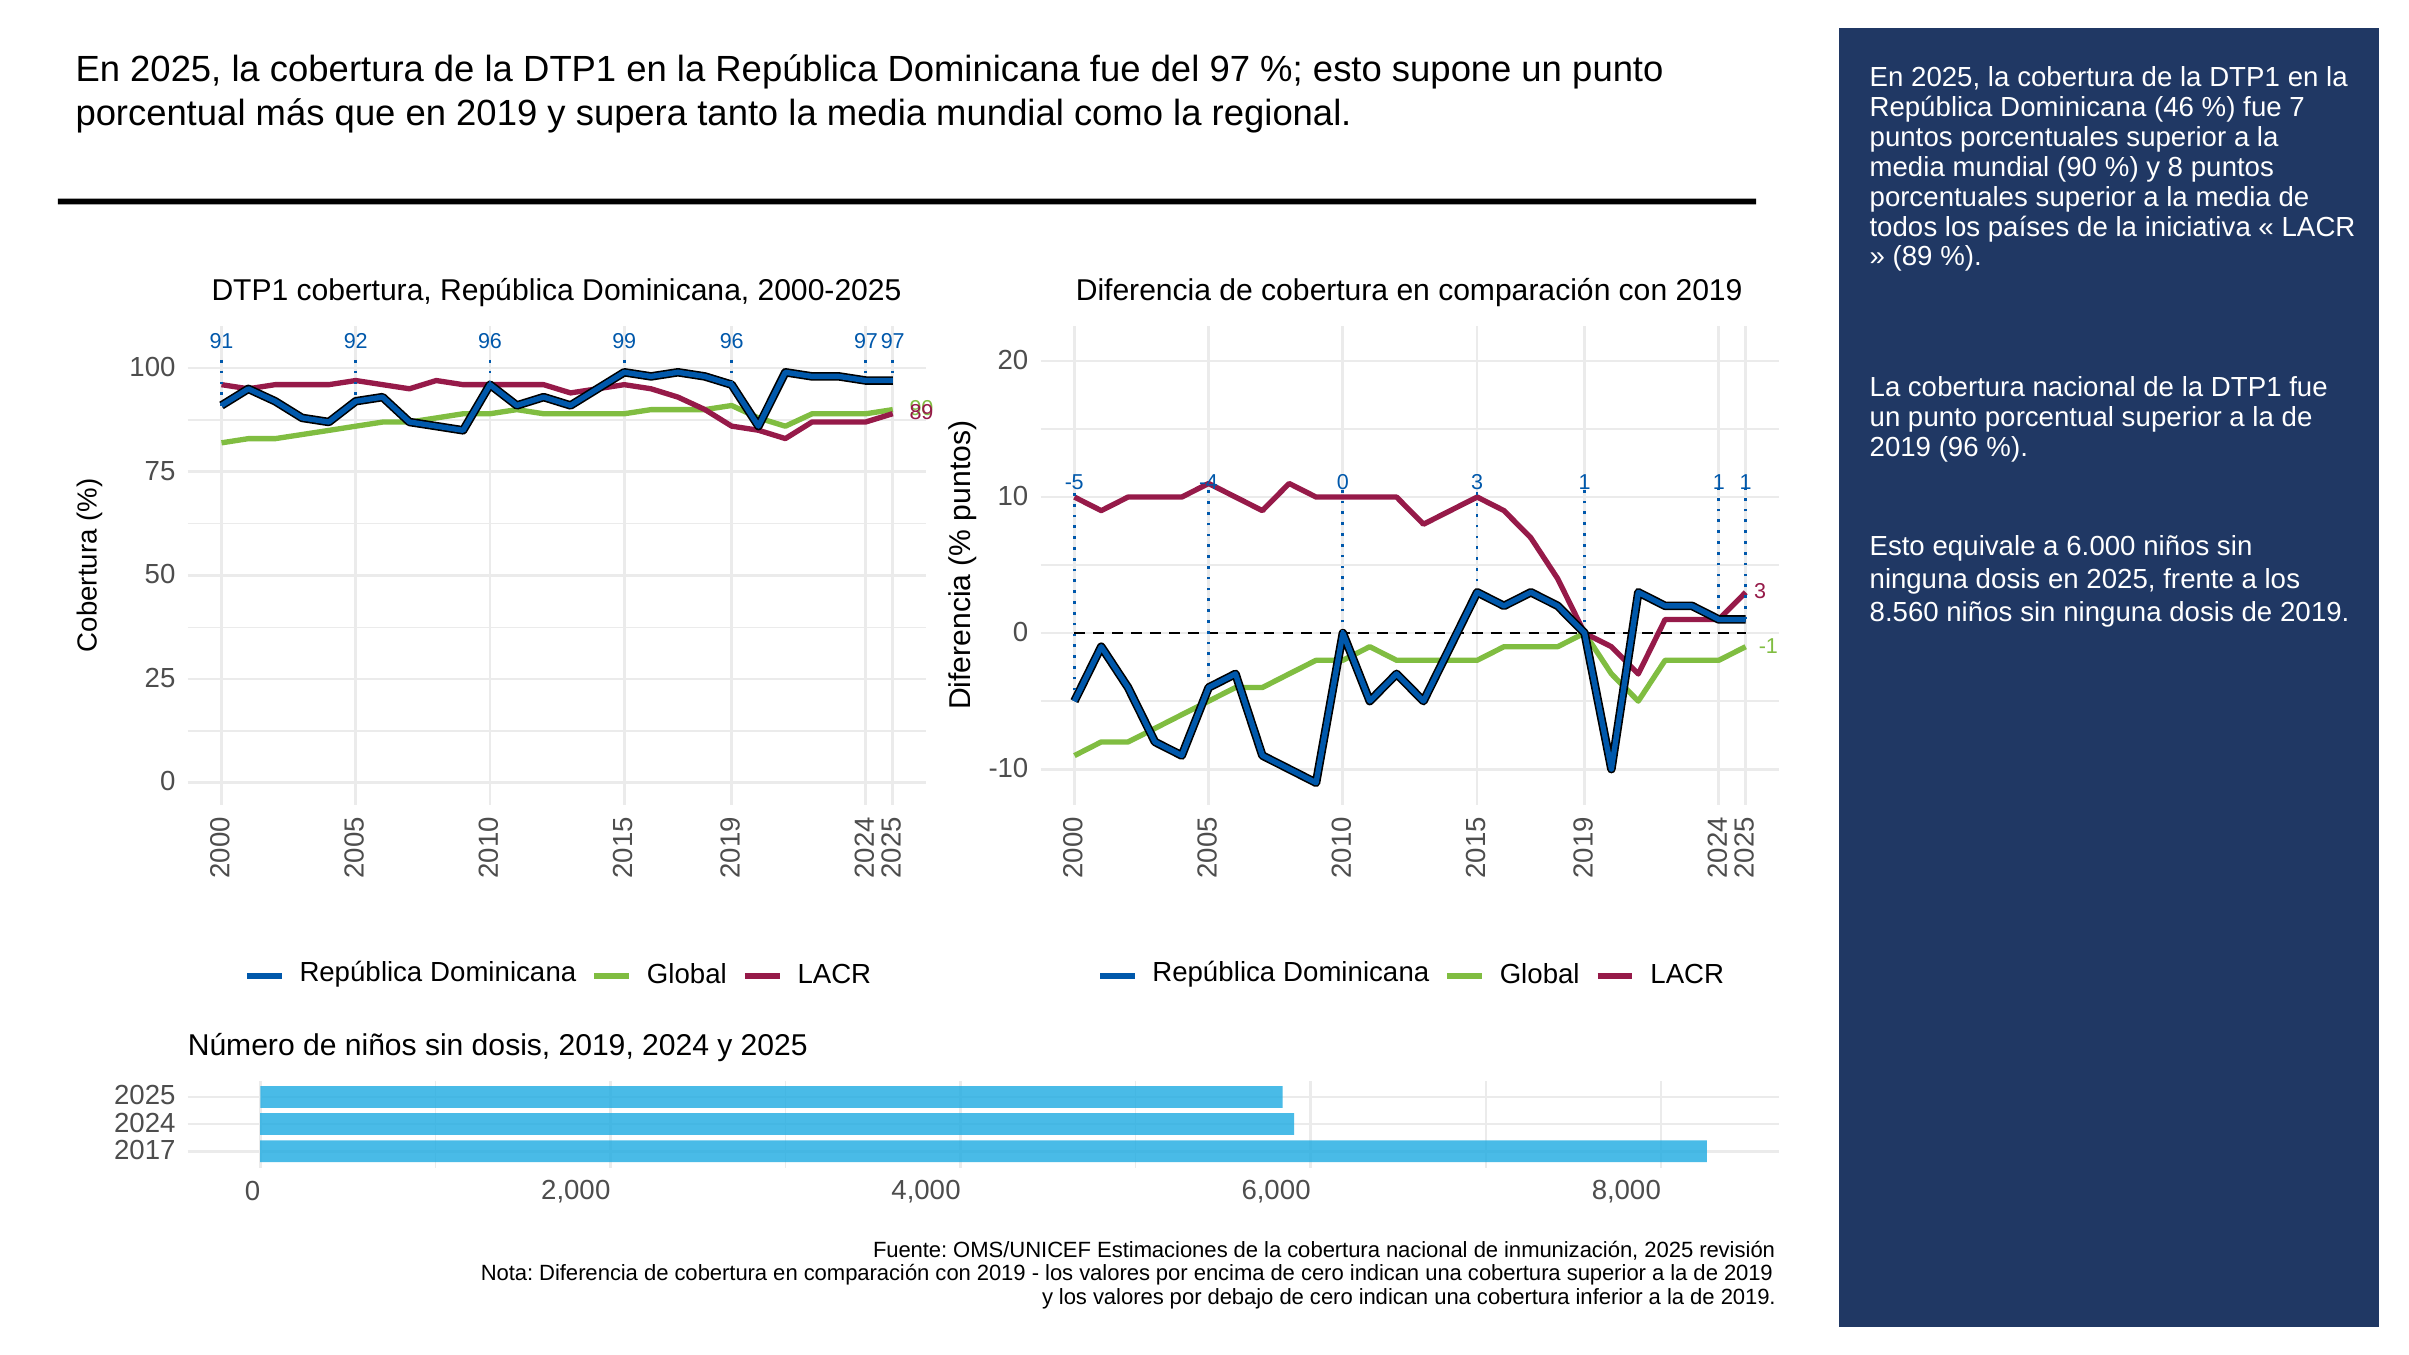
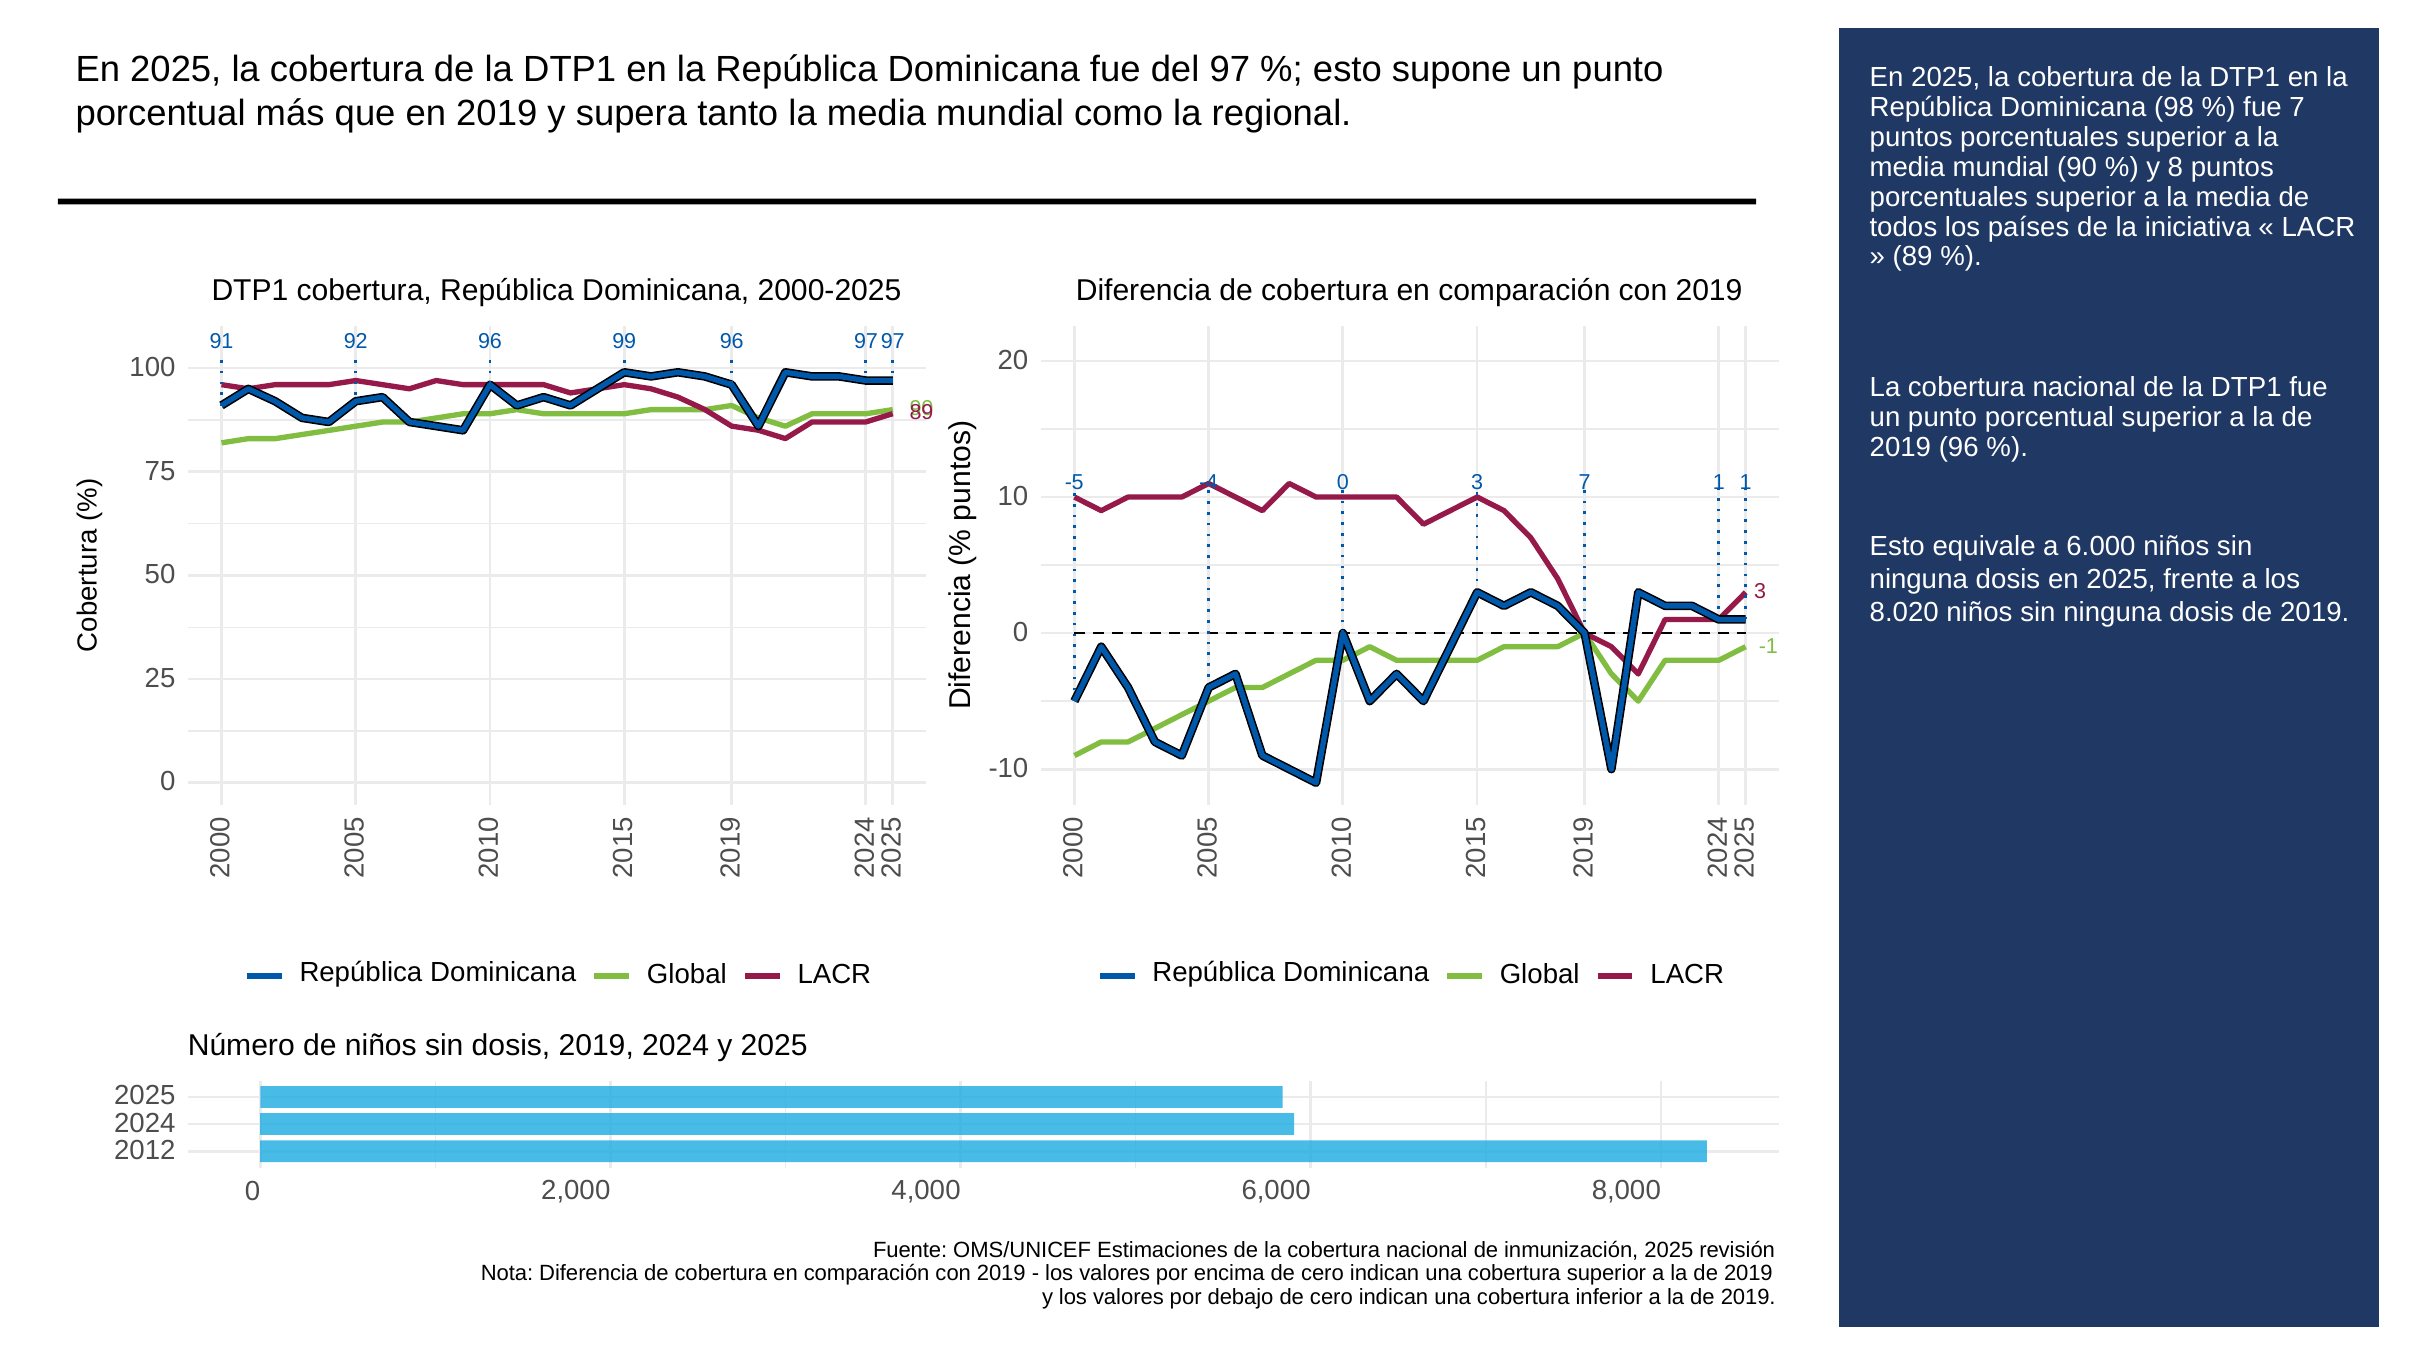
46: 46 -> 98 (2174, 108)
3 1: 1 -> 7 (1585, 483)
8.560: 8.560 -> 8.020 (1904, 612)
2017: 2017 -> 2012 (145, 1150)
